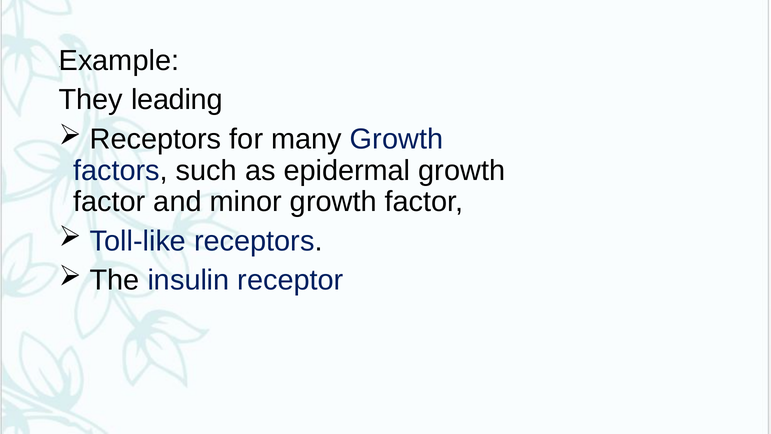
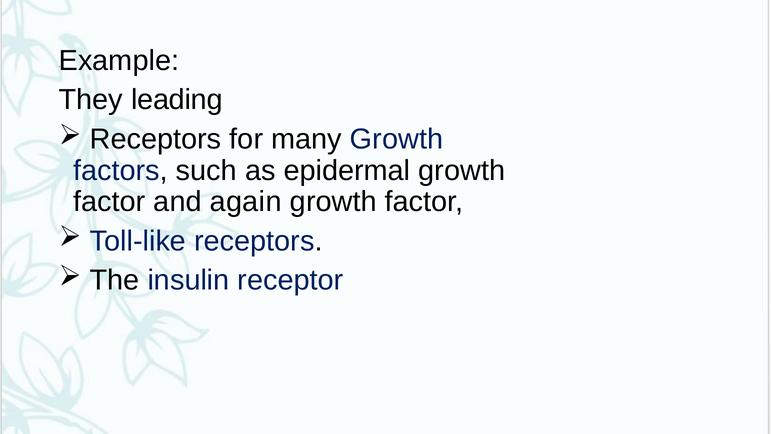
minor: minor -> again (246, 202)
